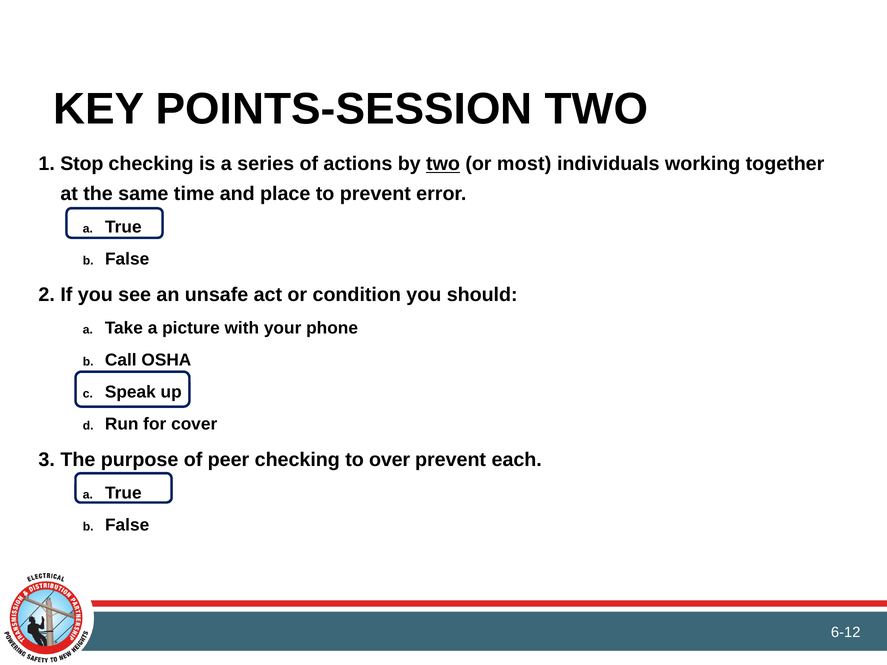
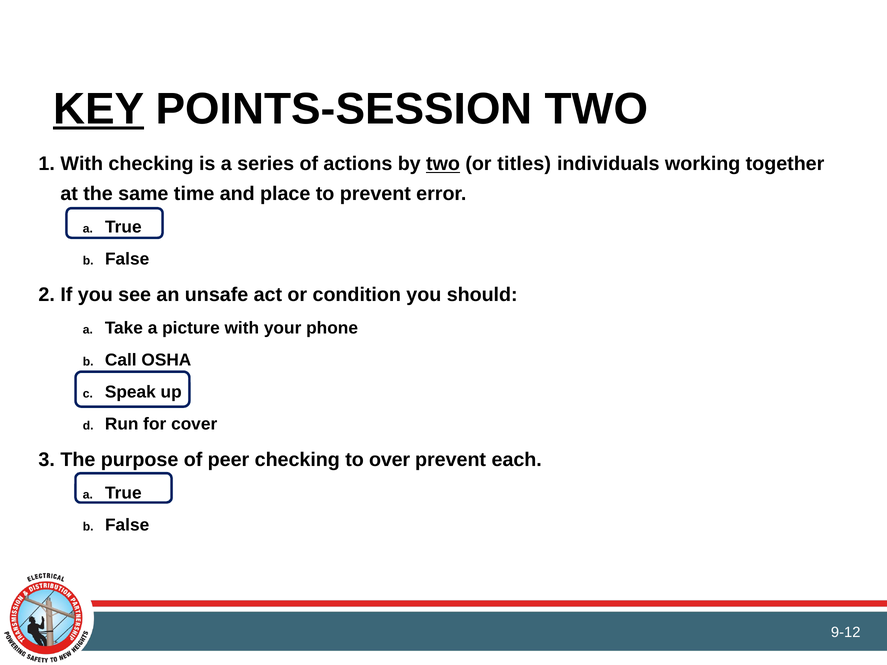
KEY underline: none -> present (99, 109)
Stop: Stop -> With (82, 164)
most: most -> titles (524, 164)
6-12: 6-12 -> 9-12 (846, 633)
